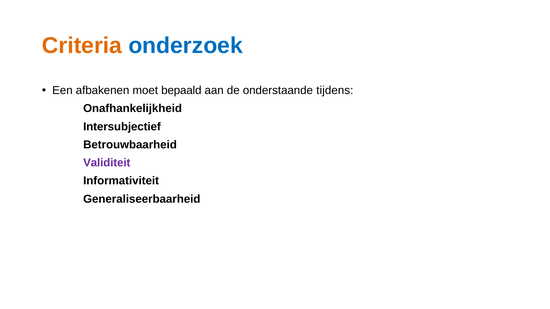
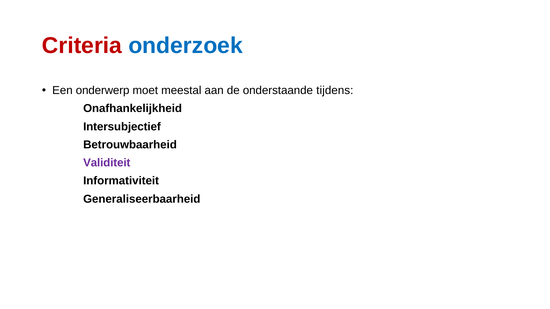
Criteria colour: orange -> red (82, 46)
afbakenen: afbakenen -> onderwerp (103, 91)
bepaald: bepaald -> meestal (181, 91)
